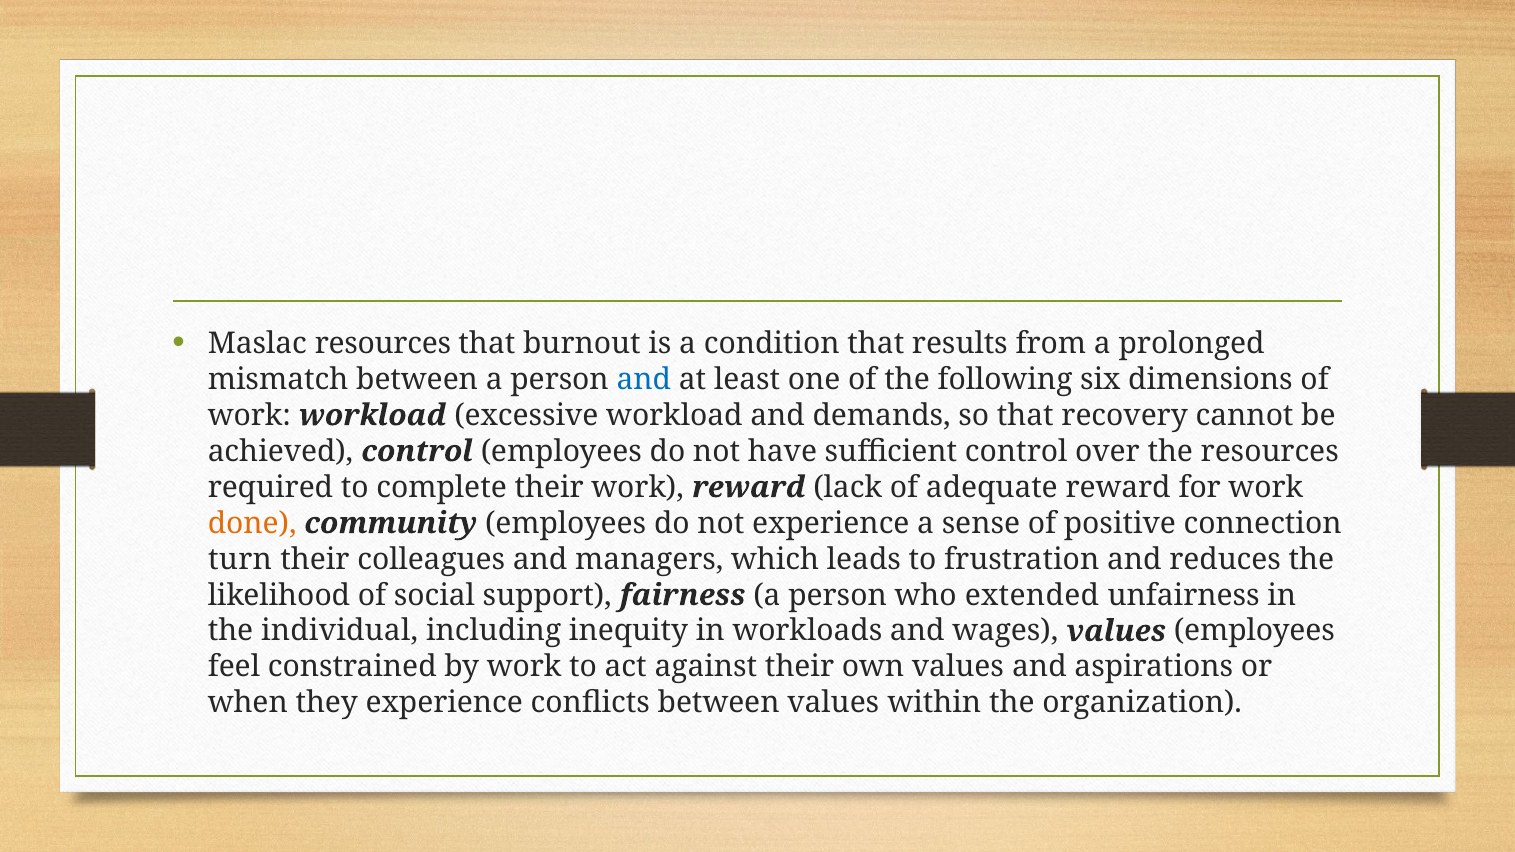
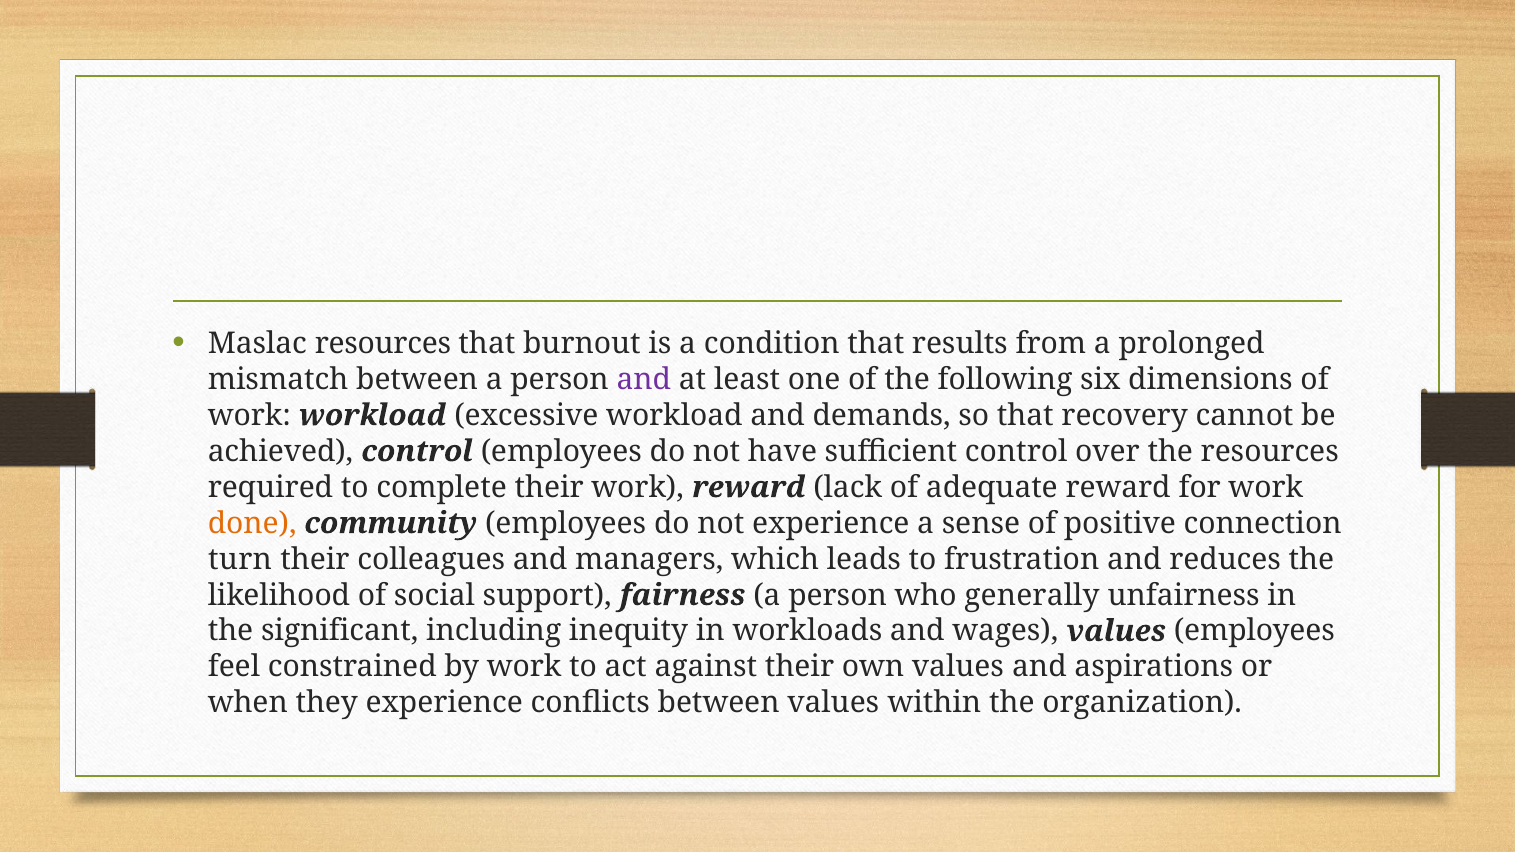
and colour: blue -> purple (644, 379)
extended: extended -> generally (1032, 595)
individual: individual -> significant (340, 631)
